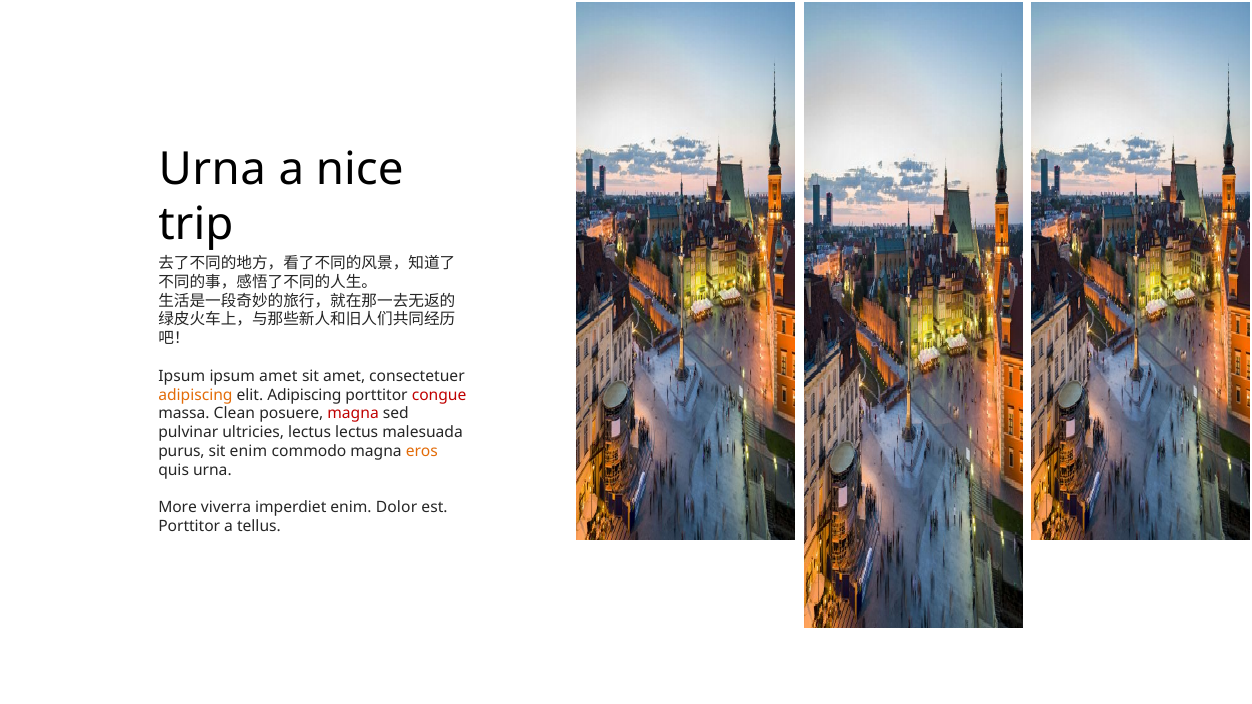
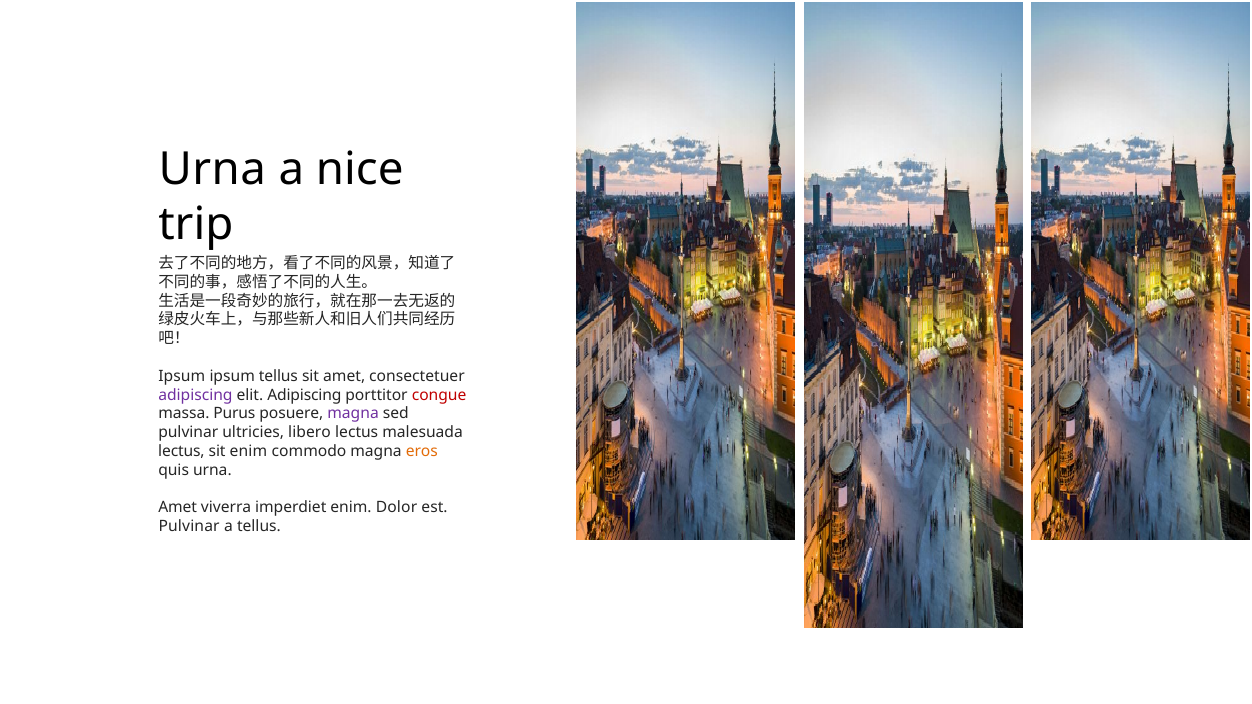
ipsum amet: amet -> tellus (278, 376)
adipiscing colour: orange -> purple (195, 395)
Clean: Clean -> Purus (234, 414)
magna colour: red -> purple (353, 414)
ultricies lectus: lectus -> libero (310, 433)
purus: purus -> lectus (181, 451)
More: More -> Amet (178, 508)
Porttitor: Porttitor -> Pulvinar (189, 526)
